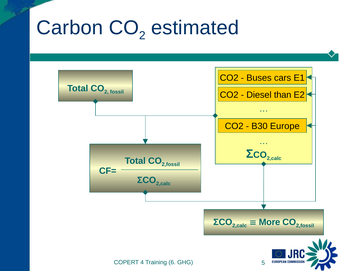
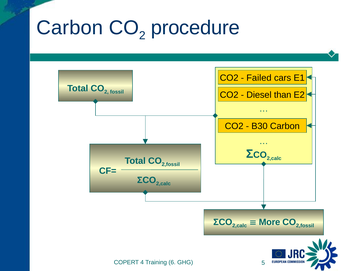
estimated: estimated -> procedure (195, 28)
Buses: Buses -> Failed (259, 78)
B30 Europe: Europe -> Carbon (285, 126)
